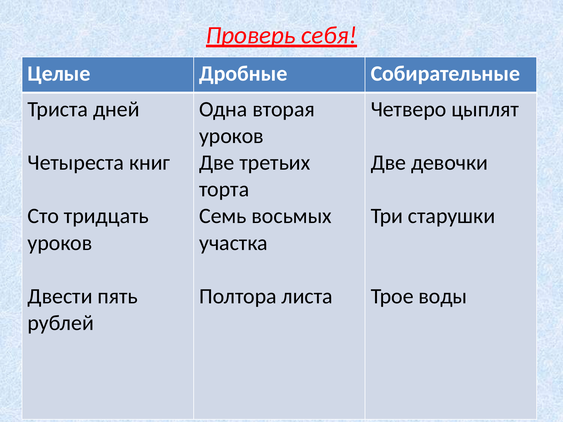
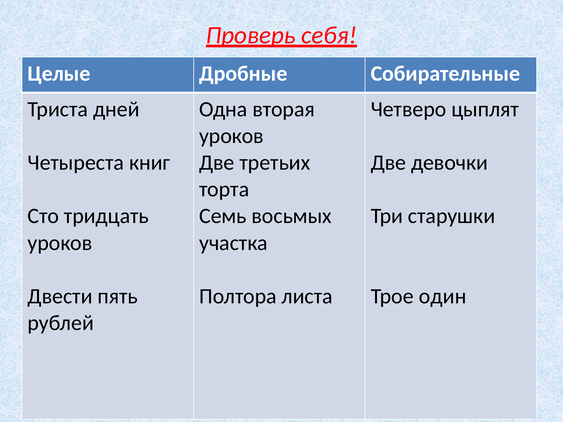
воды: воды -> один (443, 296)
